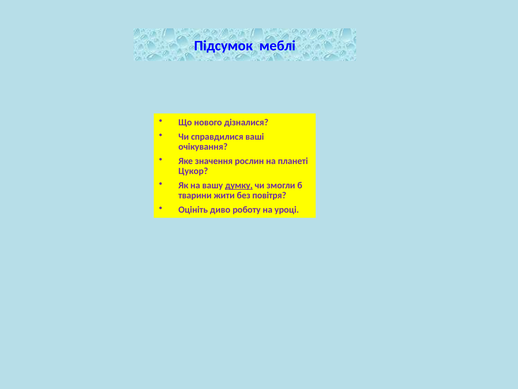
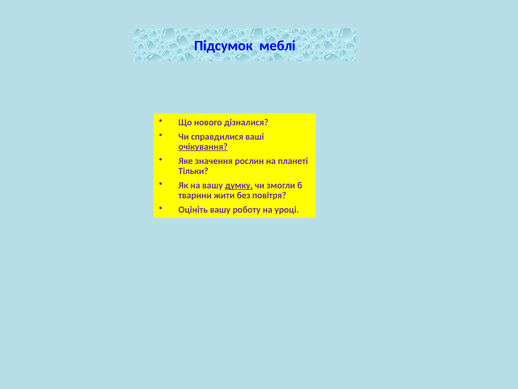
очікування underline: none -> present (203, 147)
Цукор: Цукор -> Тільки (193, 171)
Оцініть диво: диво -> вашу (220, 210)
